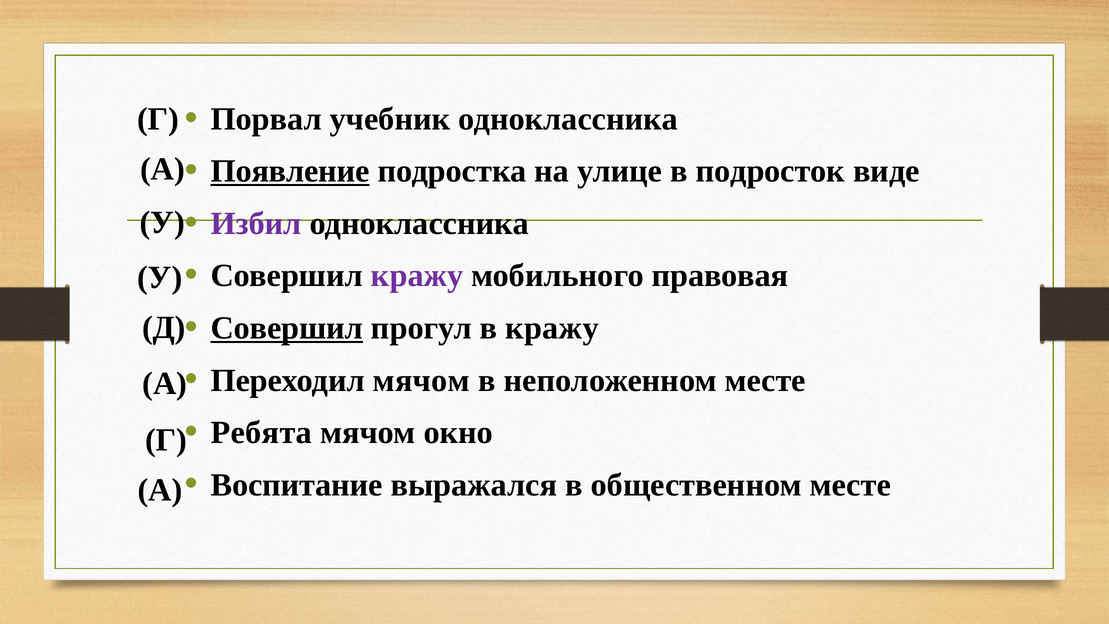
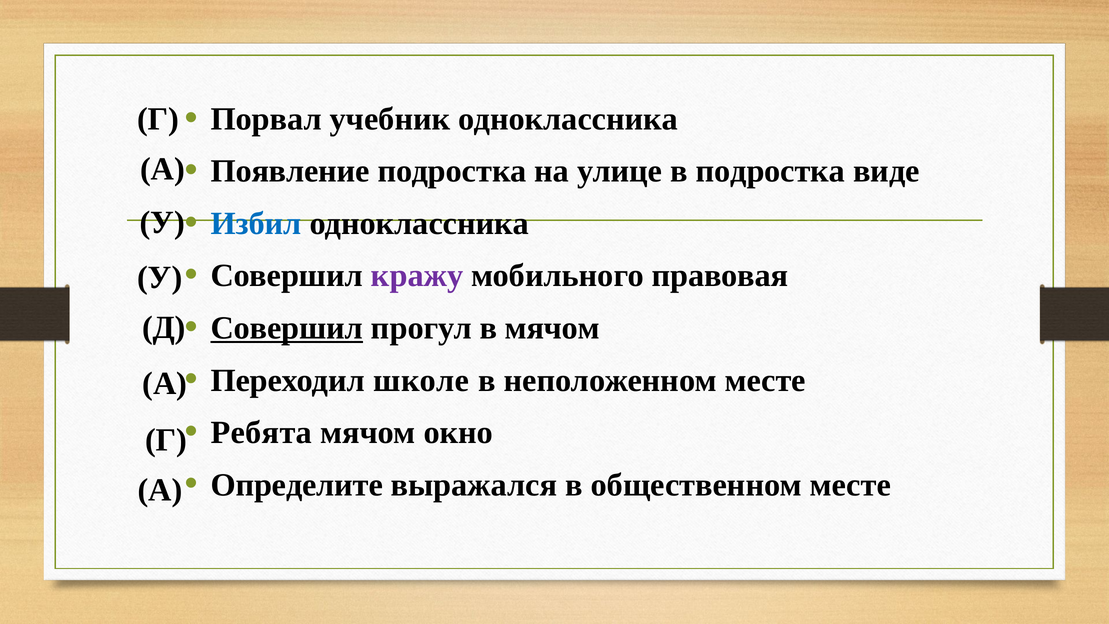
Появление underline: present -> none (290, 171)
в подросток: подросток -> подростка (770, 171)
Избил colour: purple -> blue (256, 223)
в кражу: кражу -> мячом (552, 328)
Переходил мячом: мячом -> школе (421, 380)
Воспитание: Воспитание -> Определите (297, 485)
